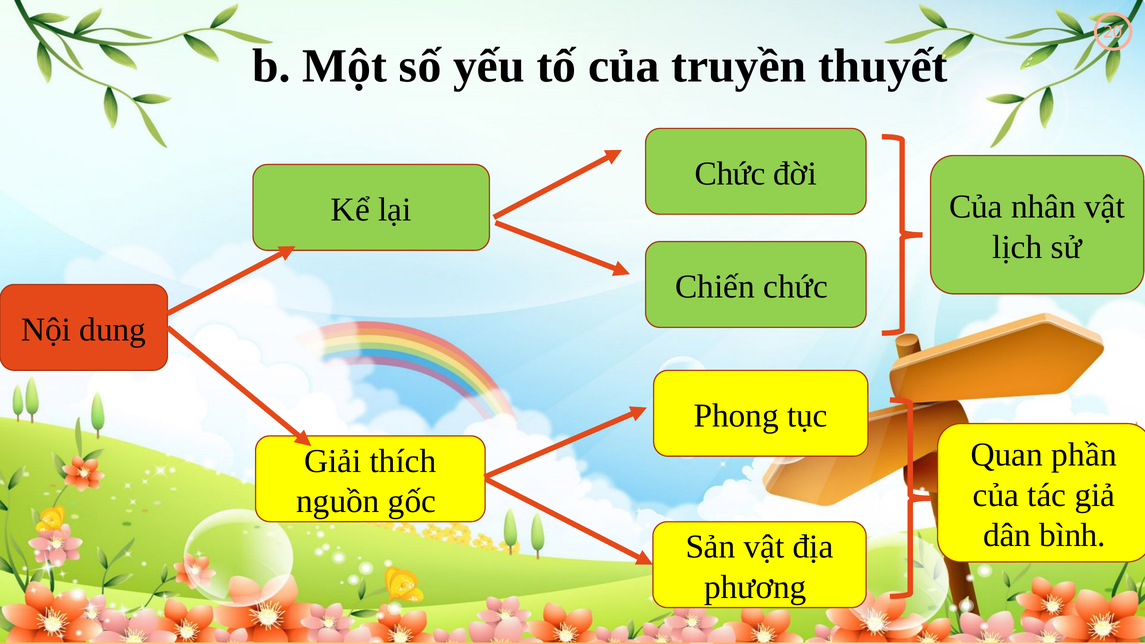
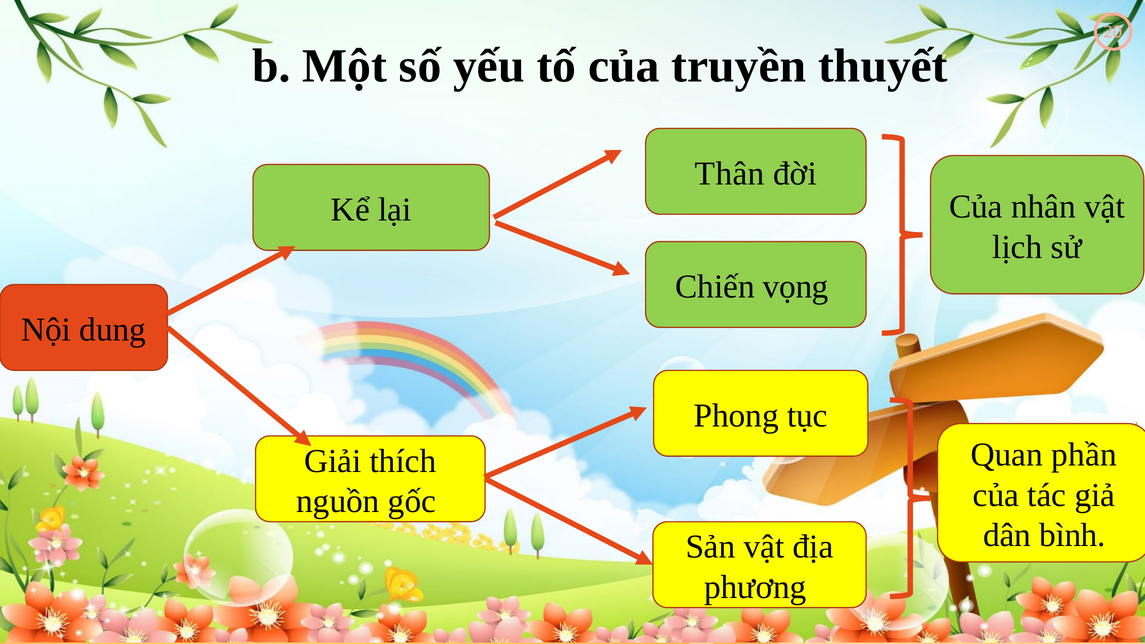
Chức: Chức -> Thân (730, 174)
Chiến chức: chức -> vọng (796, 287)
